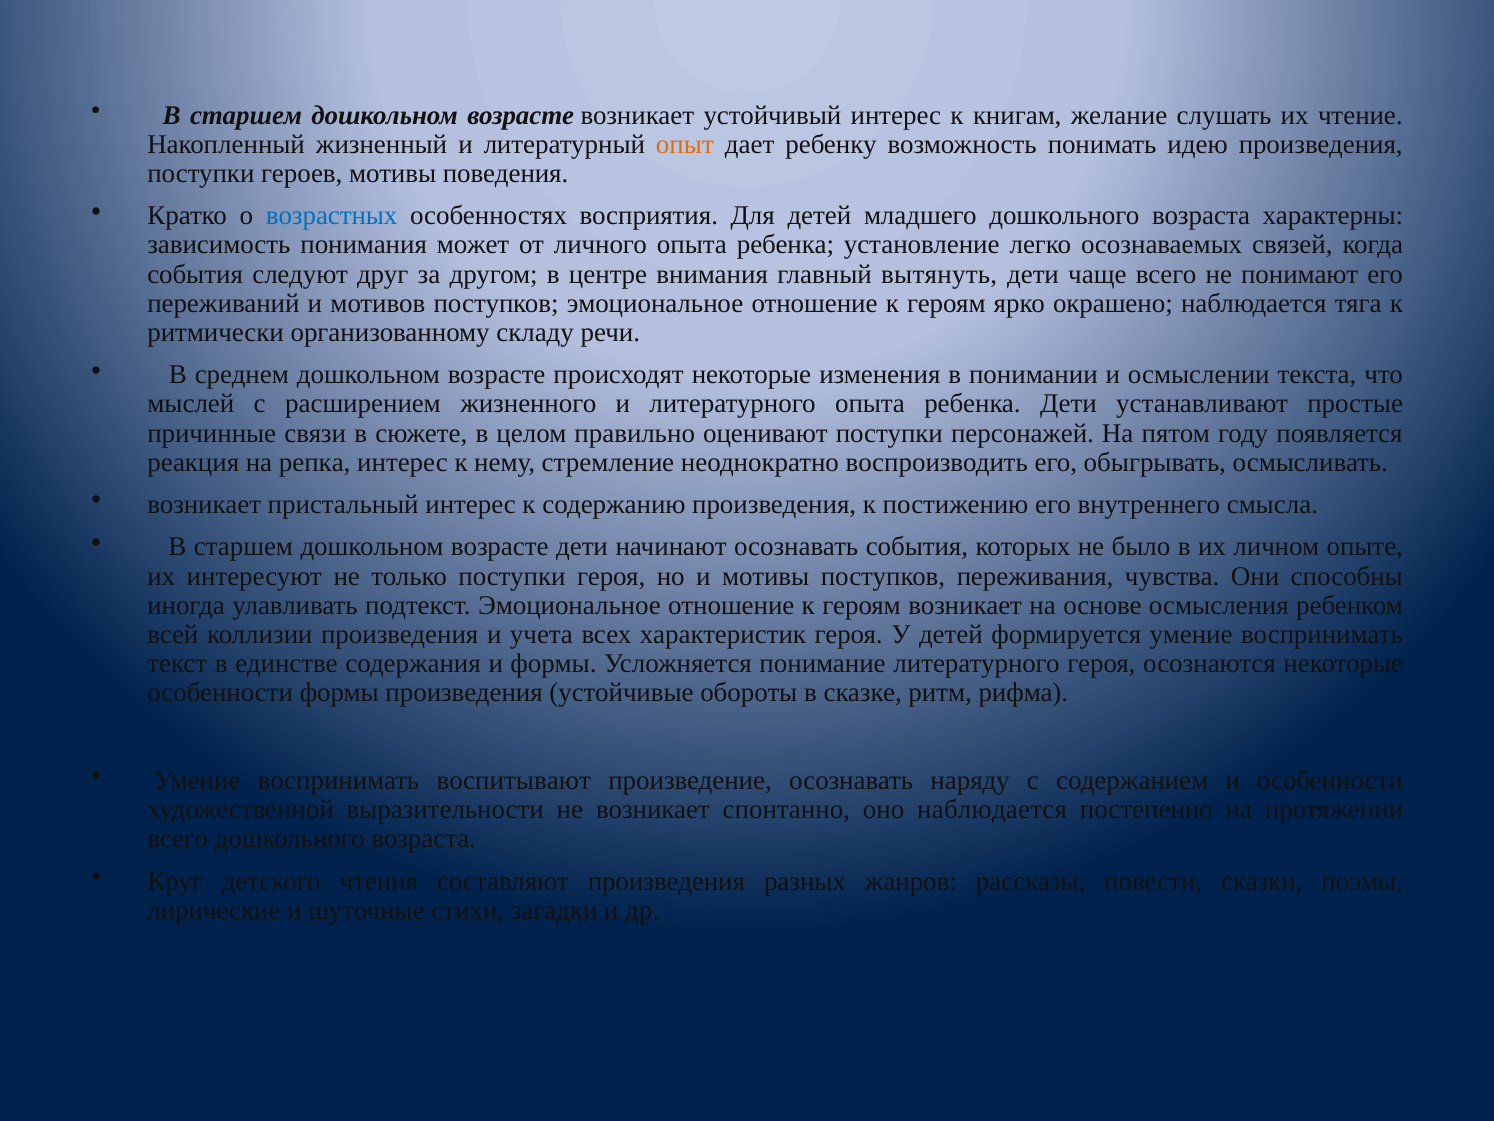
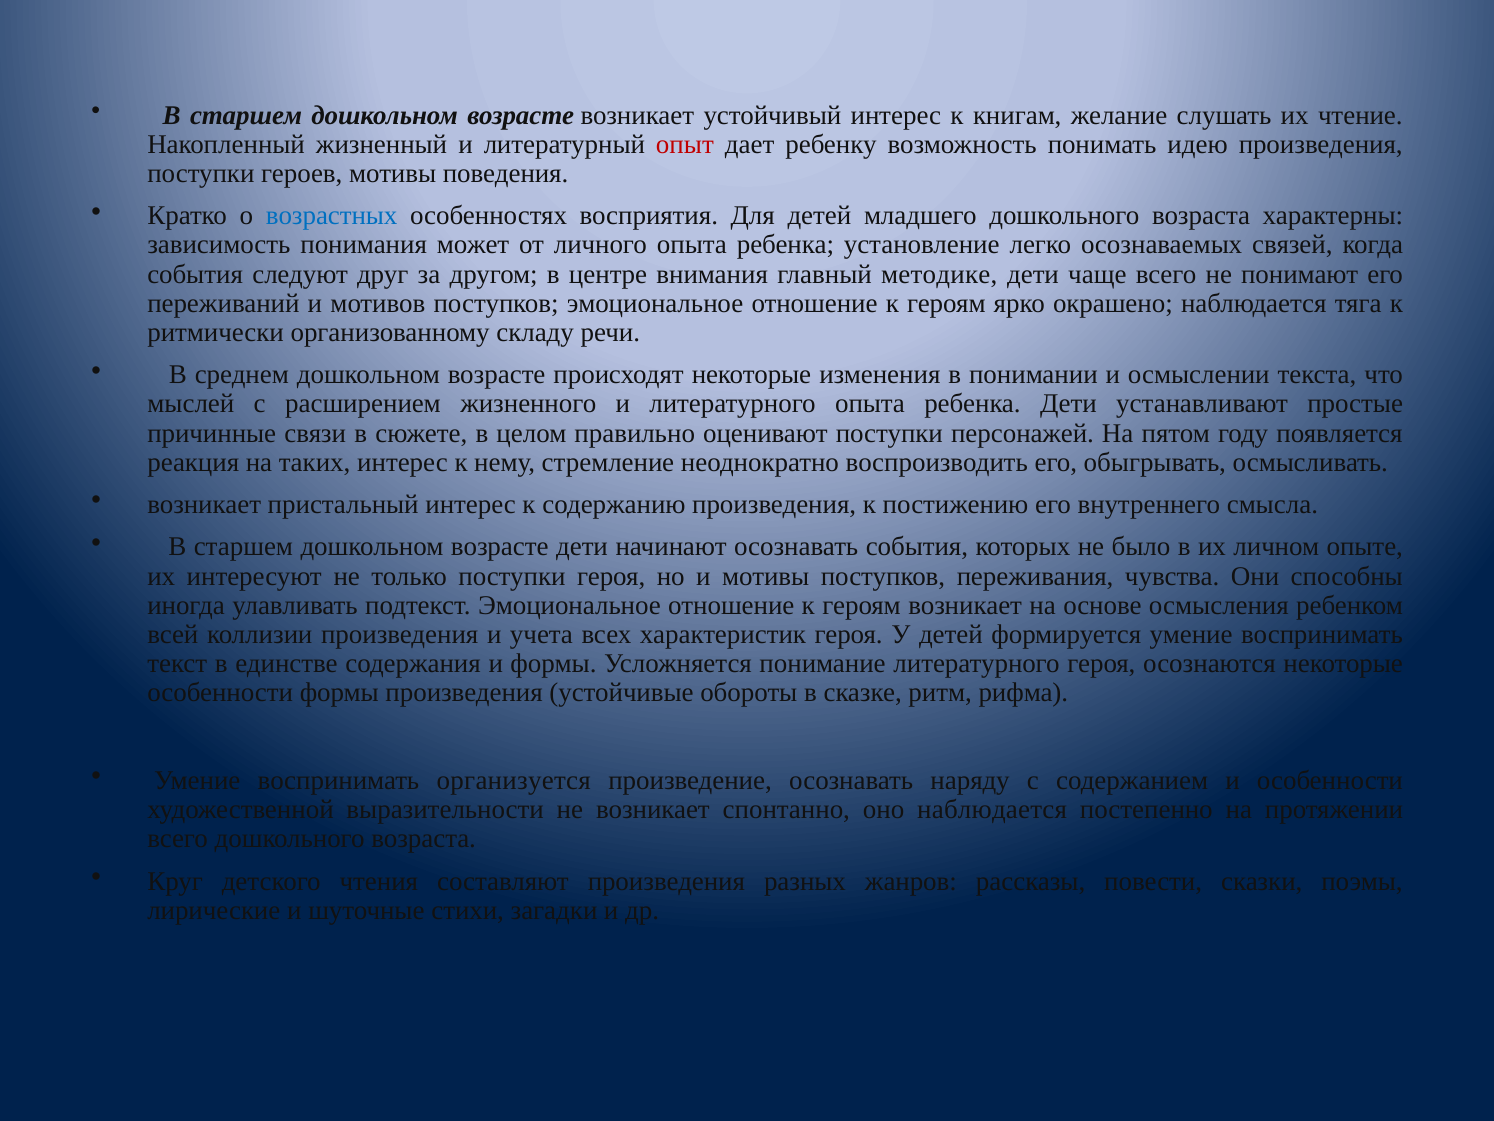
опыт colour: orange -> red (685, 144)
вытянуть: вытянуть -> методике (939, 274)
репка: репка -> таких (315, 462)
воспитывают: воспитывают -> организуется (514, 780)
